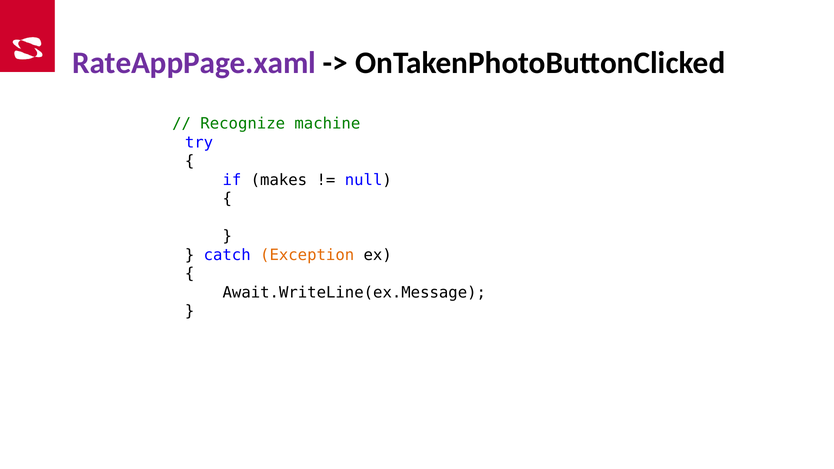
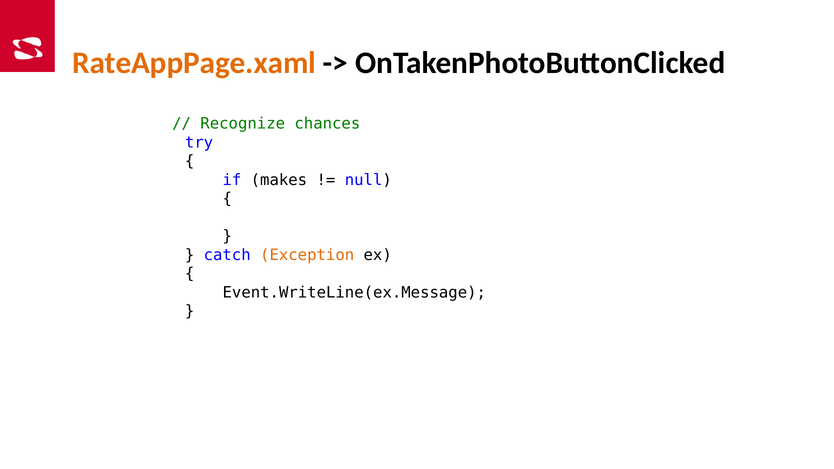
RateAppPage.xaml colour: purple -> orange (194, 63)
machine: machine -> chances (327, 124)
Await.WriteLine(ex.Message: Await.WriteLine(ex.Message -> Event.WriteLine(ex.Message (354, 293)
